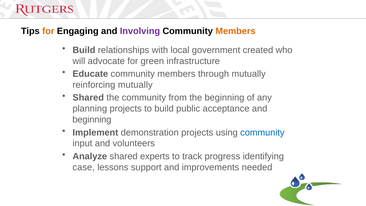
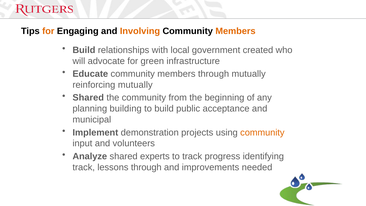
Involving colour: purple -> orange (140, 31)
planning projects: projects -> building (126, 109)
beginning: beginning -> municipal (92, 120)
community colour: blue -> orange (262, 132)
case: case -> track (84, 167)
lessons support: support -> through (146, 167)
